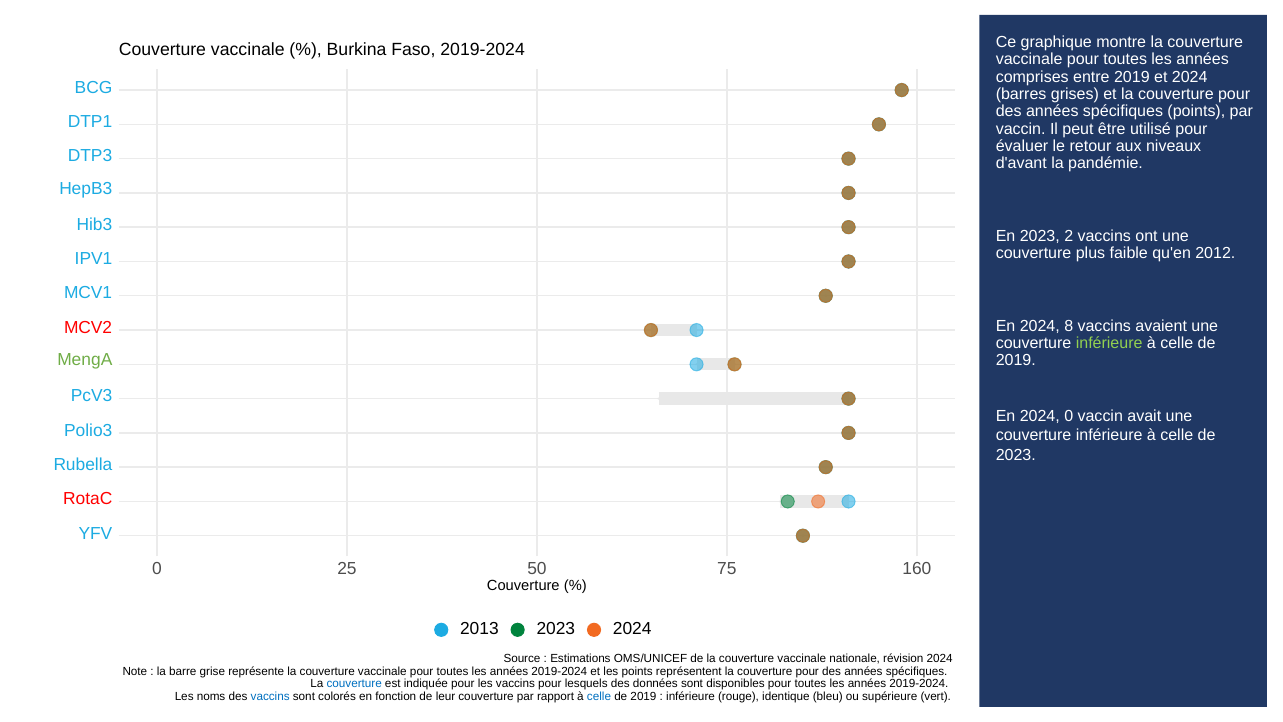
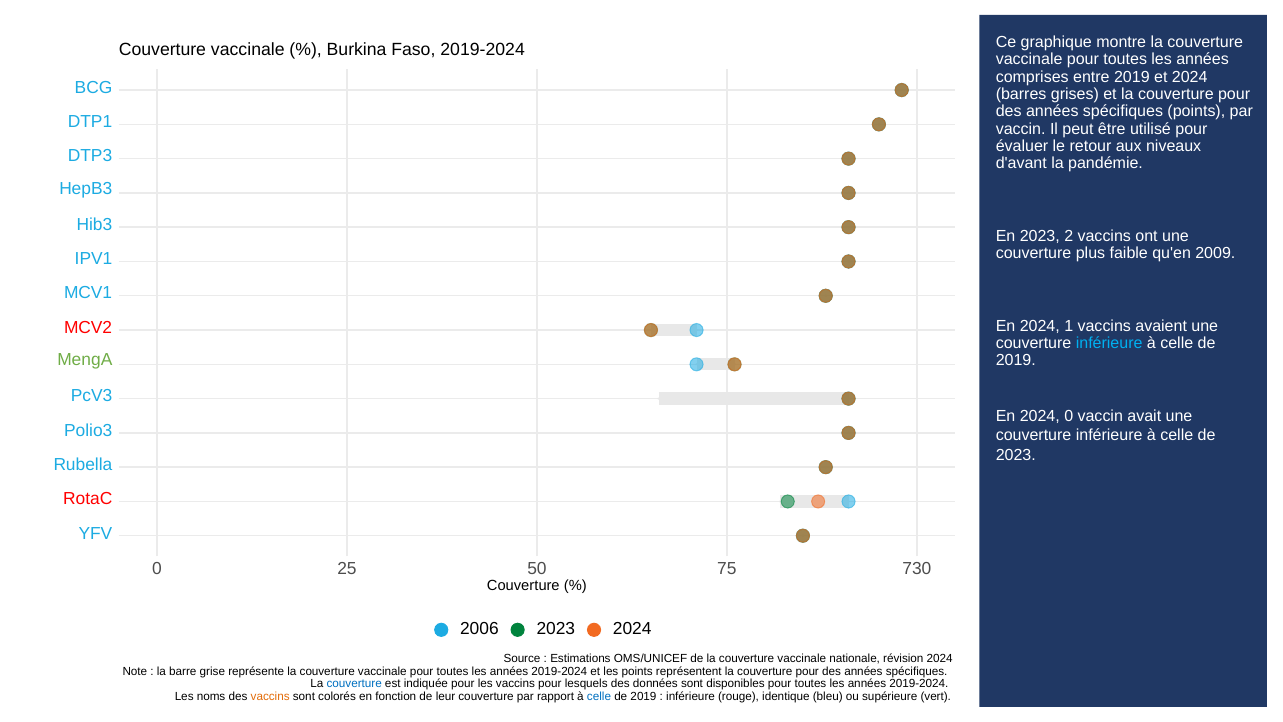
2012: 2012 -> 2009 (1215, 253)
8: 8 -> 1 (1069, 326)
inférieure colour: light green -> light blue (1109, 343)
160: 160 -> 730 (917, 568)
2013: 2013 -> 2006 (479, 629)
vaccins colour: blue -> orange (270, 696)
